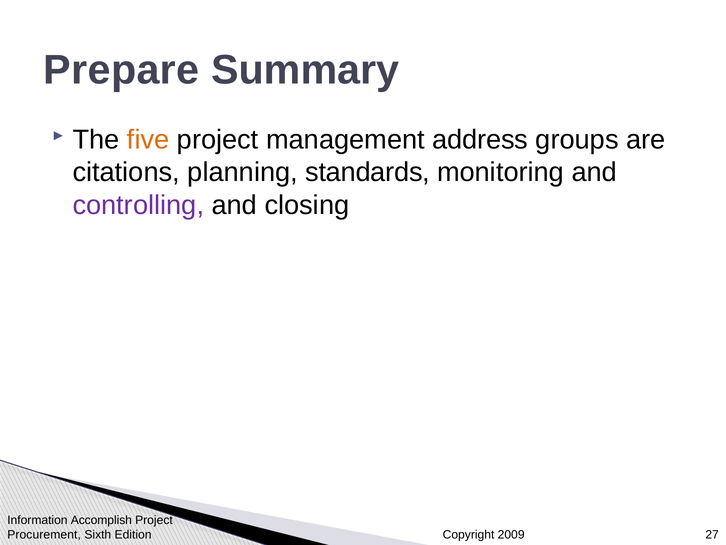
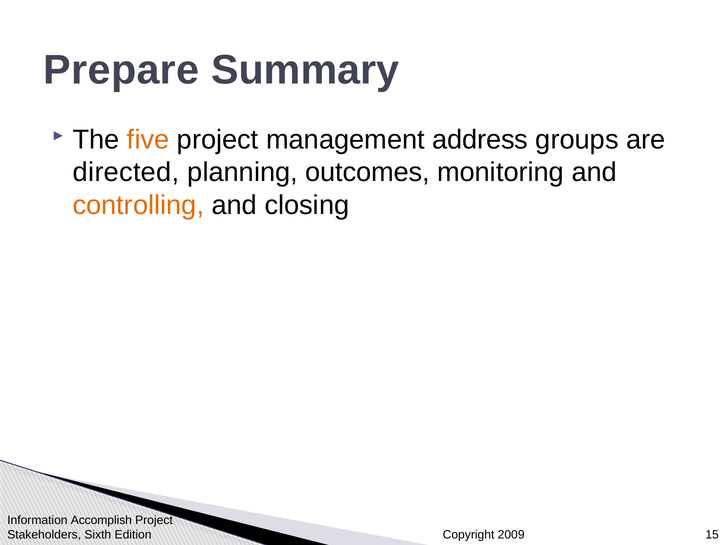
citations: citations -> directed (126, 172)
standards: standards -> outcomes (368, 172)
controlling colour: purple -> orange (138, 205)
Procurement: Procurement -> Stakeholders (44, 534)
27: 27 -> 15 (712, 534)
